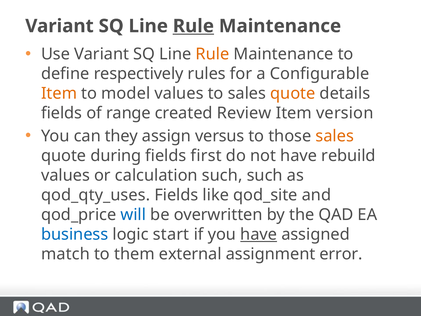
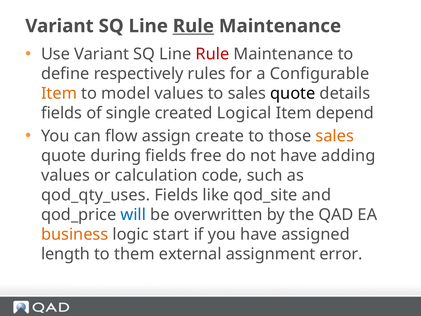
Rule colour: orange -> red (213, 54)
quote colour: orange -> black (293, 93)
range: range -> single (128, 113)
Review: Review -> Logical (244, 113)
version: version -> depend (345, 113)
they: they -> flow (121, 136)
versus: versus -> create (220, 136)
first: first -> free (206, 156)
rebuild: rebuild -> adding (348, 156)
calculation such: such -> code (222, 175)
business colour: blue -> orange (75, 234)
have underline: present -> none (259, 234)
match: match -> length (66, 254)
